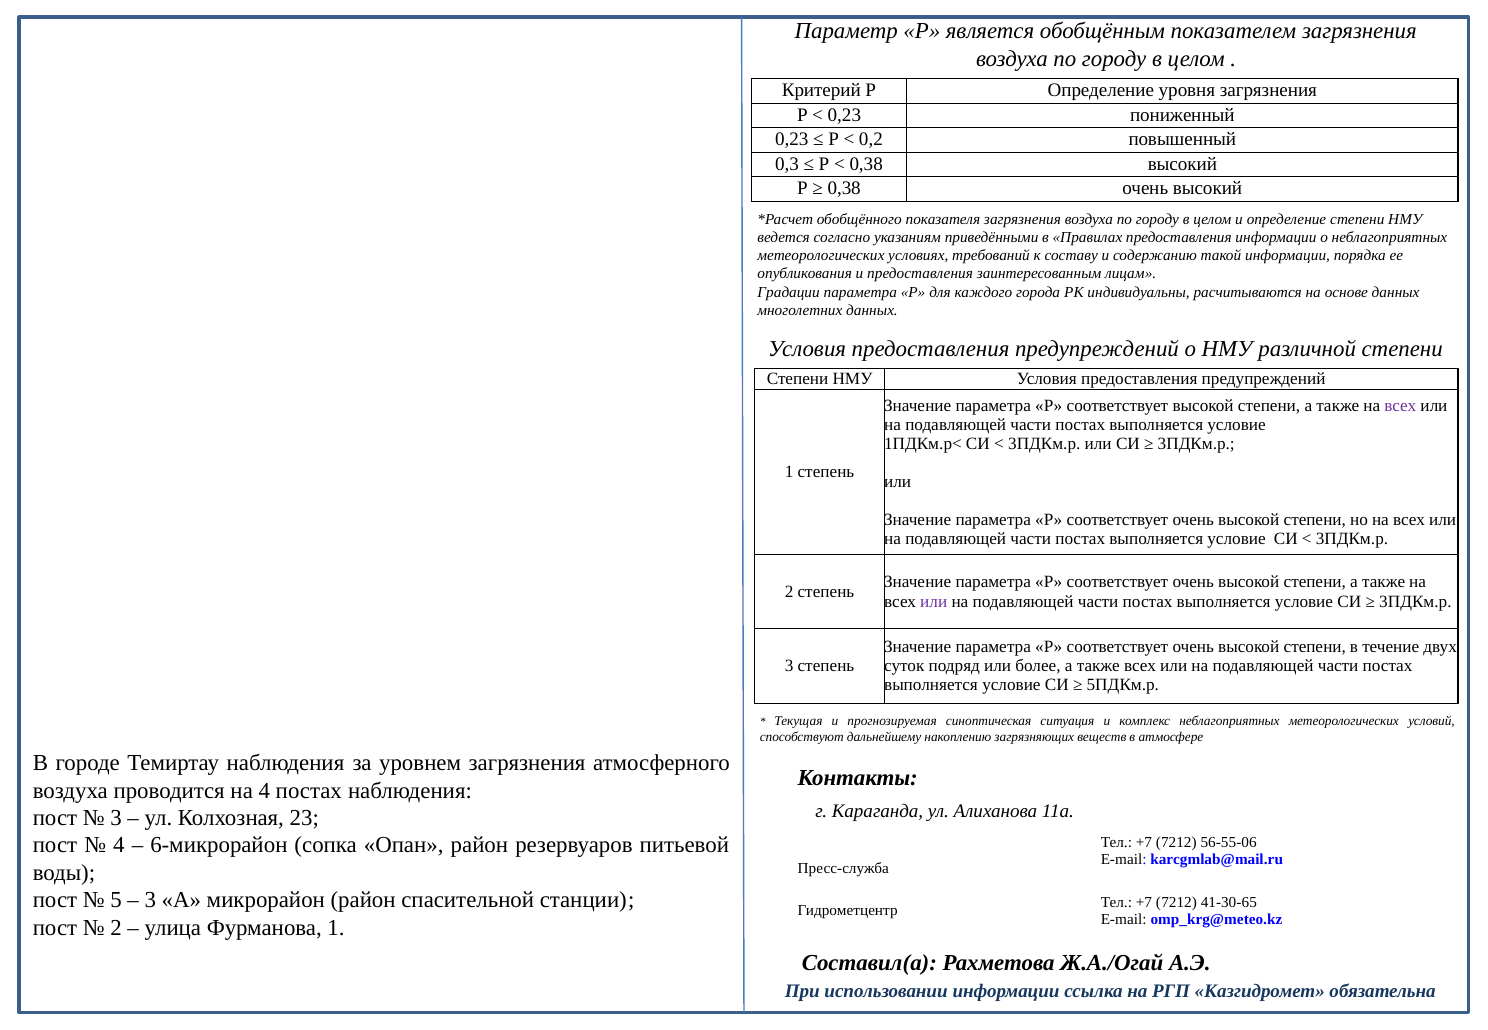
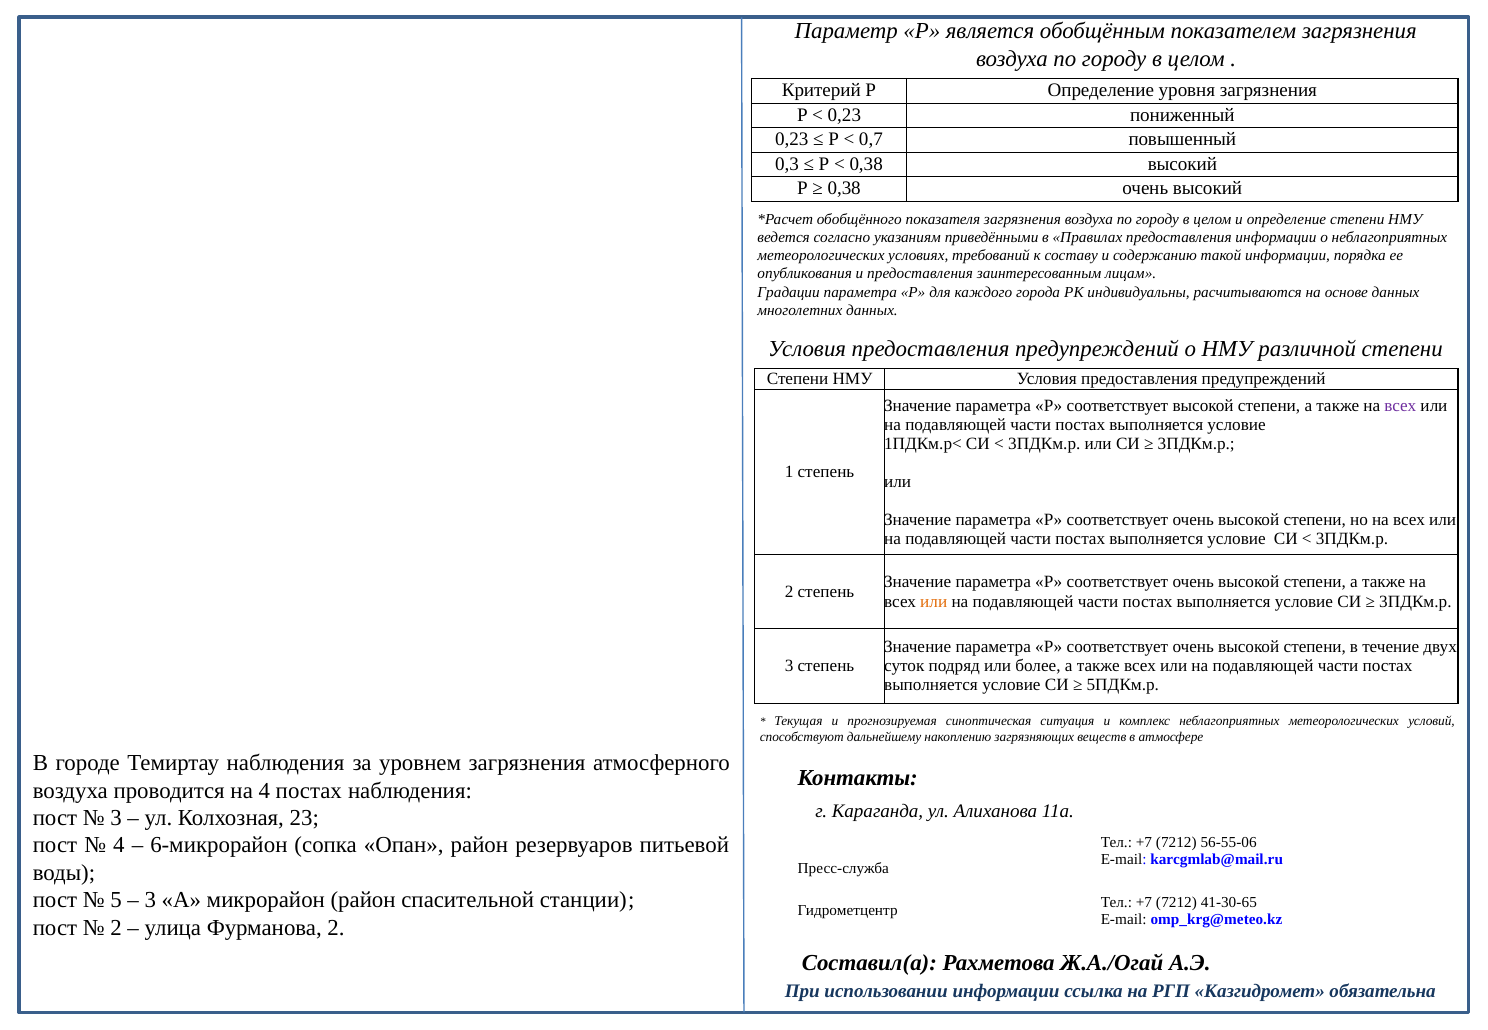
0,2: 0,2 -> 0,7 (871, 140)
или colour: purple -> orange (934, 601)
Фурманова 1: 1 -> 2 (336, 928)
